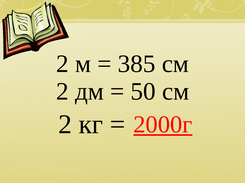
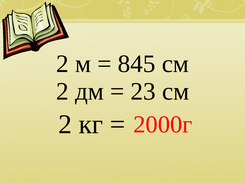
385: 385 -> 845 (137, 64)
50: 50 -> 23 (143, 92)
2000г underline: present -> none (163, 125)
